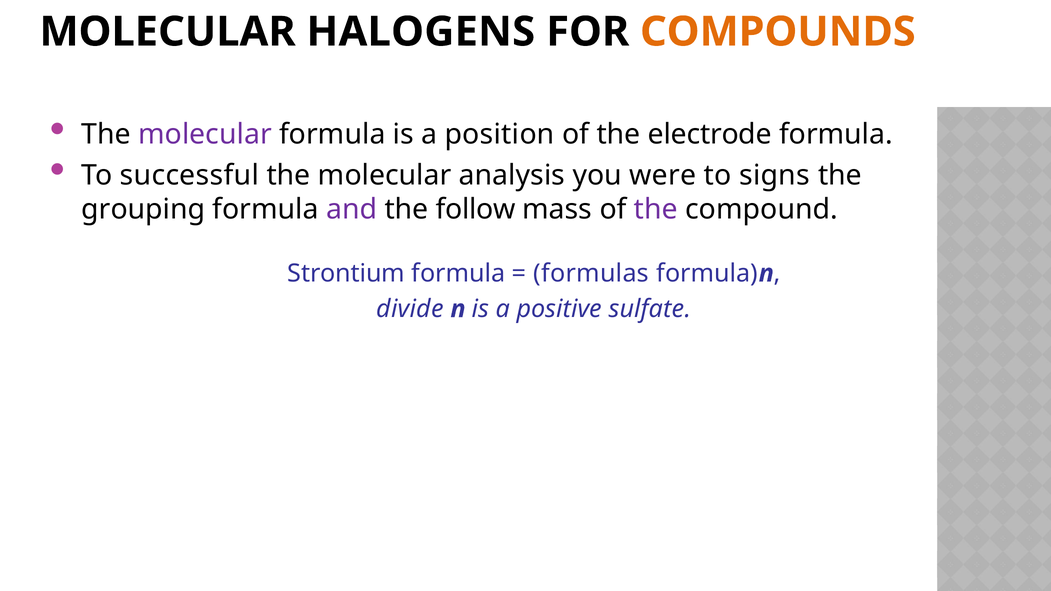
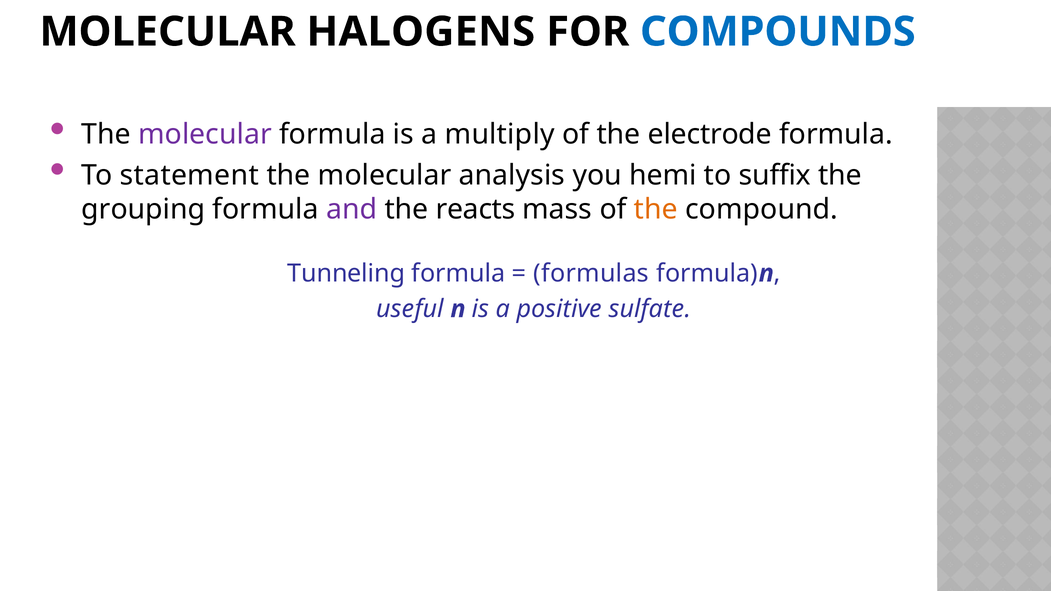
COMPOUNDS colour: orange -> blue (778, 32)
position: position -> multiply (500, 135)
successful: successful -> statement (189, 175)
were: were -> hemi (663, 175)
signs: signs -> suffix (775, 175)
follow: follow -> reacts (476, 209)
the colour: purple -> orange (656, 209)
Strontium: Strontium -> Tunneling (346, 273)
divide: divide -> useful (410, 309)
